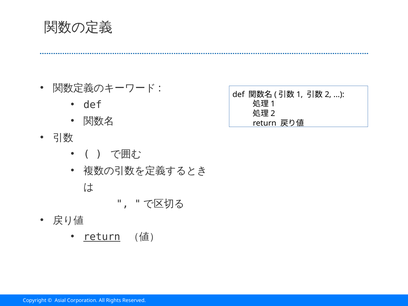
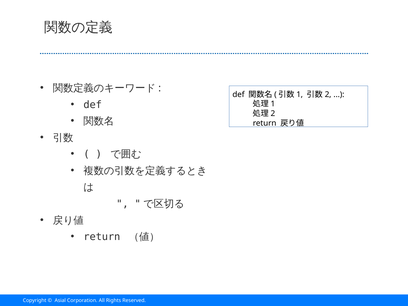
return underline: present -> none (102, 237)
